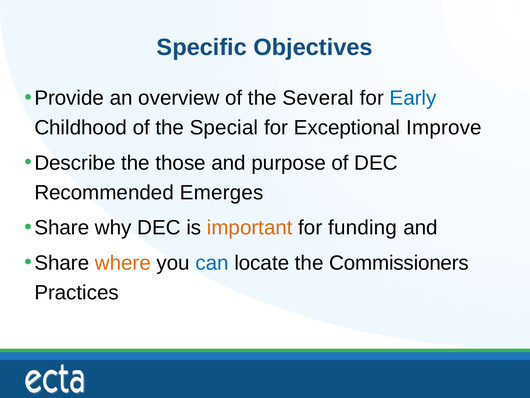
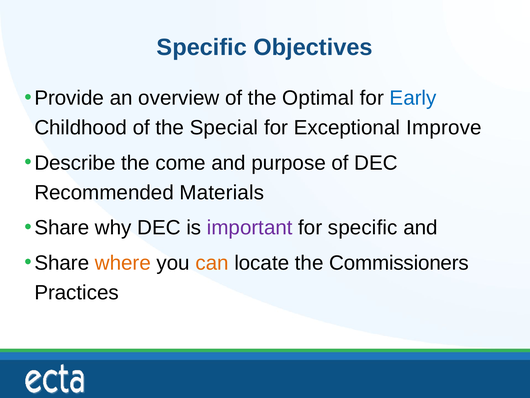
Several: Several -> Optimal (318, 98)
those: those -> come (181, 163)
Emerges: Emerges -> Materials (222, 192)
important colour: orange -> purple (250, 227)
for funding: funding -> specific (363, 227)
can colour: blue -> orange (212, 263)
